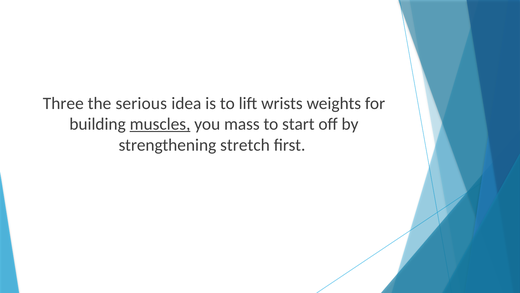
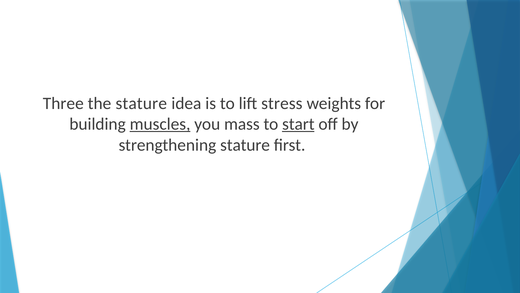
the serious: serious -> stature (141, 103)
wrists: wrists -> stress (282, 103)
start underline: none -> present (298, 124)
strengthening stretch: stretch -> stature (245, 145)
